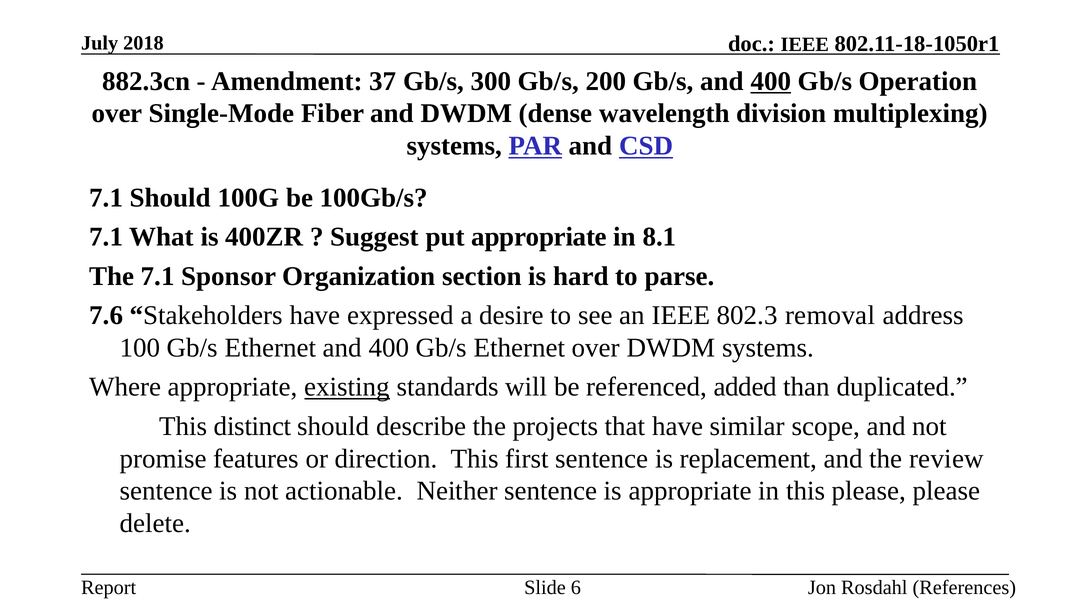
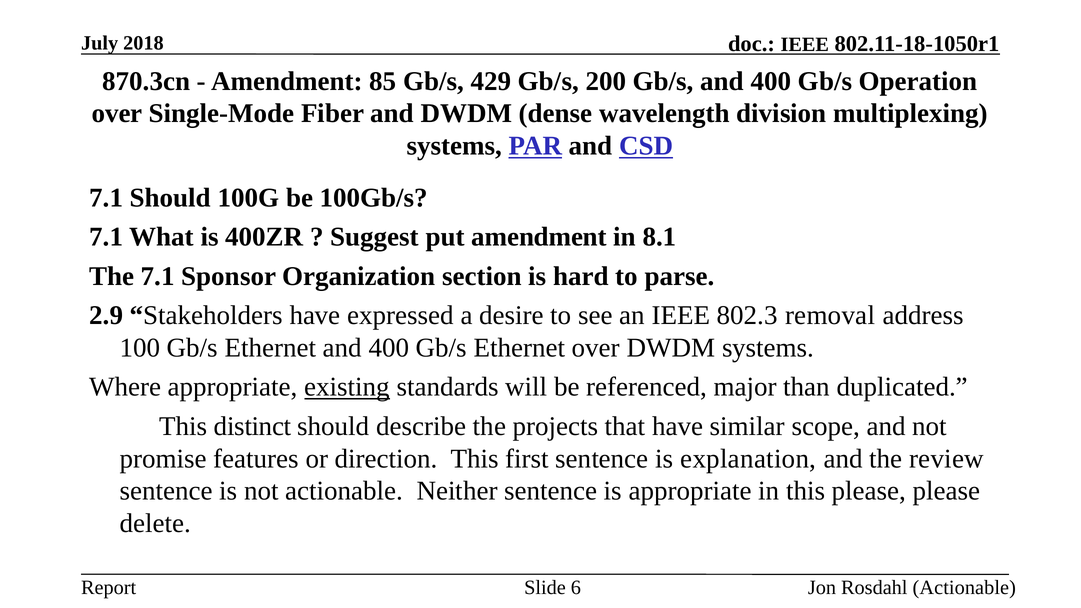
882.3cn: 882.3cn -> 870.3cn (146, 81)
37: 37 -> 85 (383, 81)
300: 300 -> 429 (491, 81)
400 underline: present -> none (771, 81)
put appropriate: appropriate -> amendment (539, 237)
7.6: 7.6 -> 2.9 (106, 315)
added: added -> major (745, 387)
replacement: replacement -> explanation (748, 459)
Rosdahl References: References -> Actionable (964, 588)
